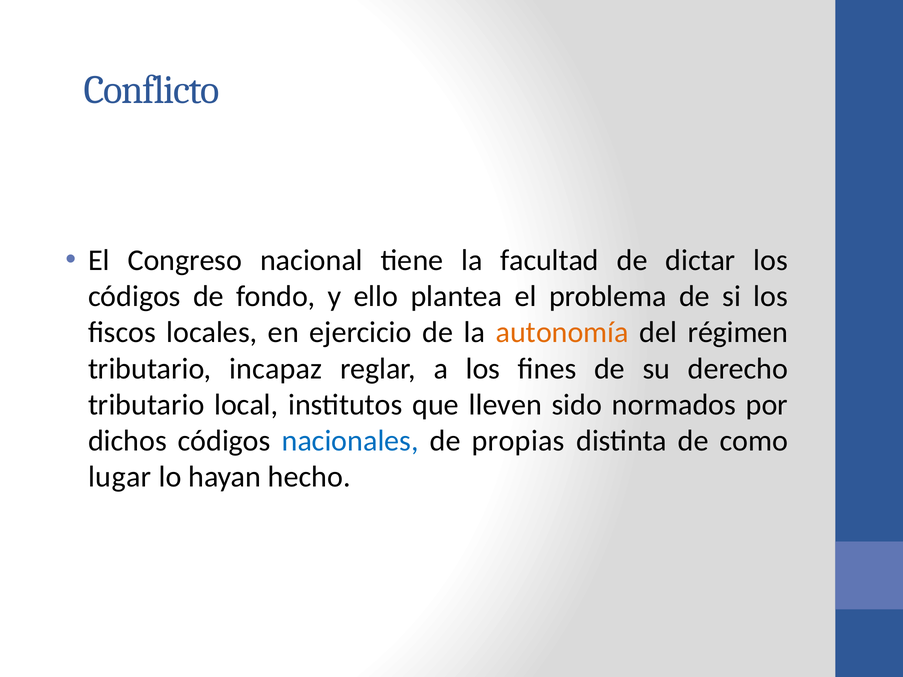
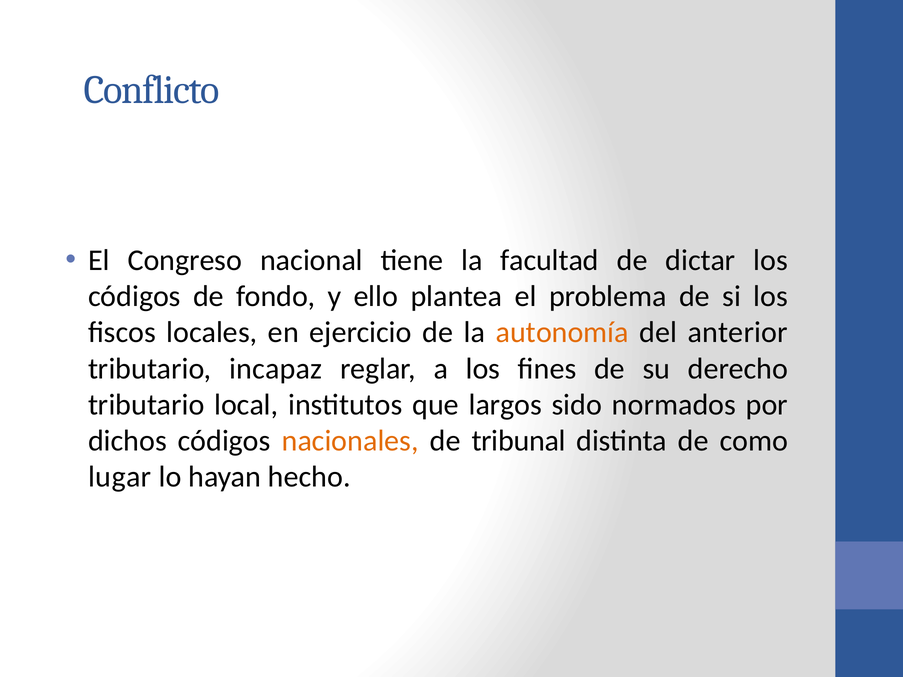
régimen: régimen -> anterior (738, 333)
lleven: lleven -> largos (505, 405)
nacionales colour: blue -> orange (350, 441)
propias: propias -> tribunal (519, 441)
